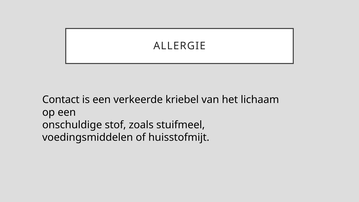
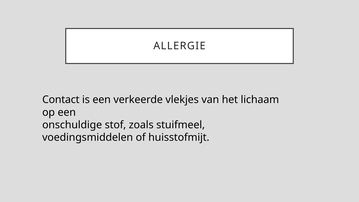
kriebel: kriebel -> vlekjes (182, 100)
